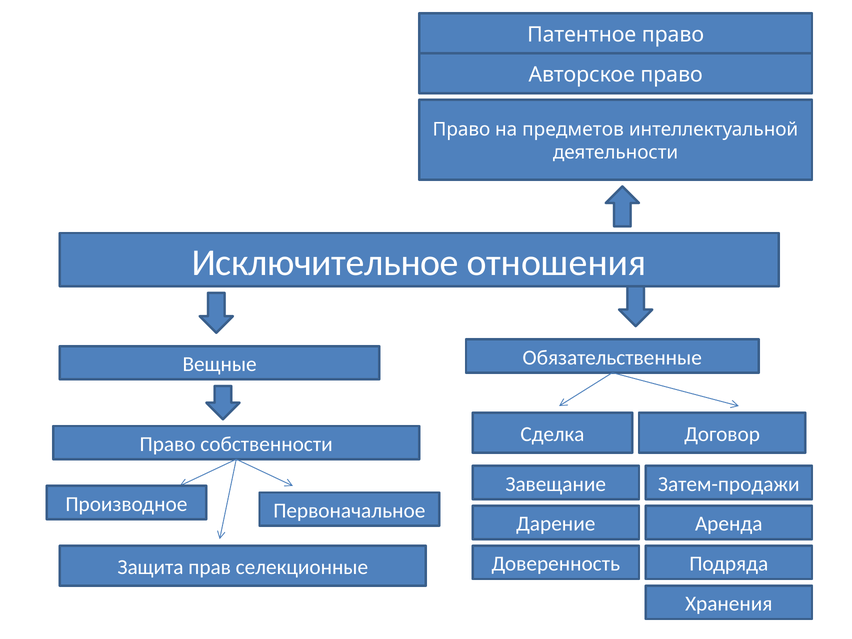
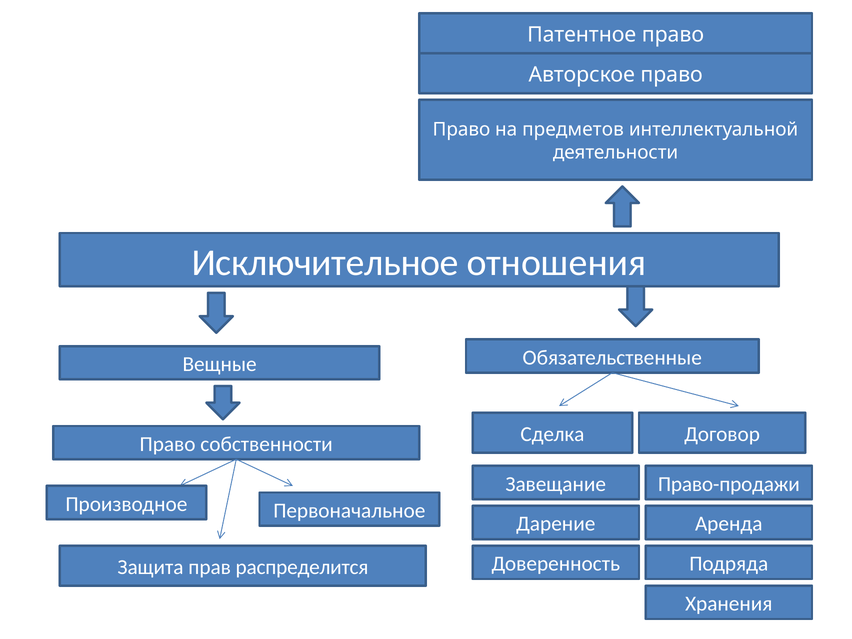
Затем-продажи: Затем-продажи -> Право-продажи (729, 484)
селекционные: селекционные -> распределится (302, 567)
